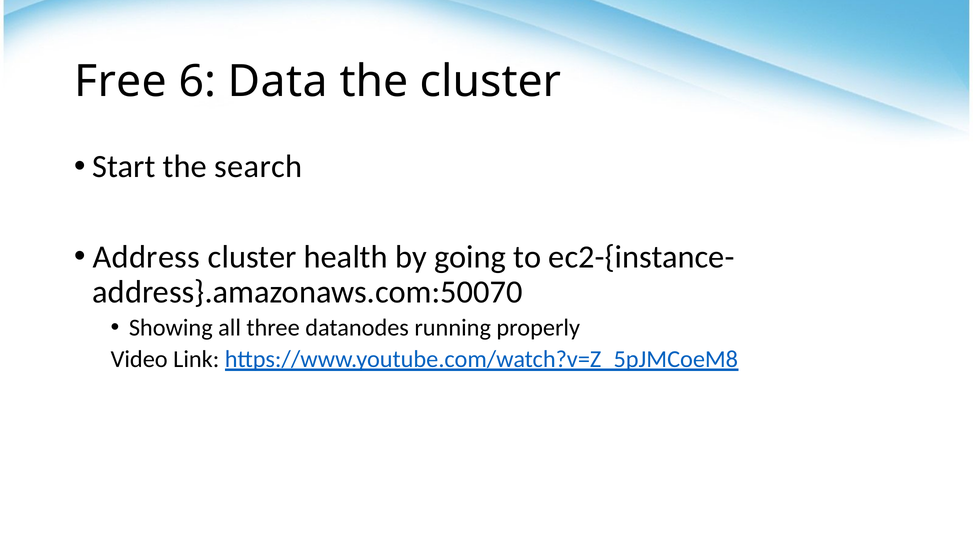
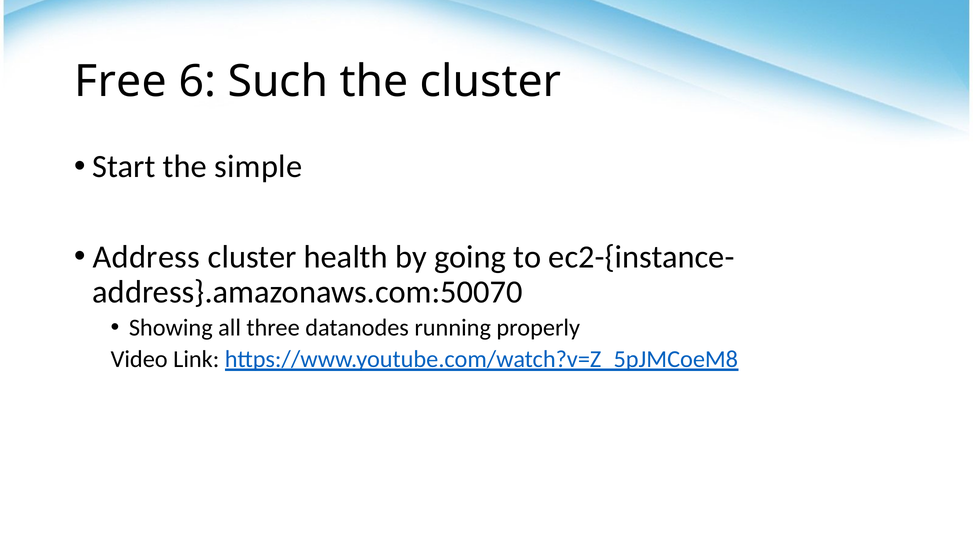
Data: Data -> Such (278, 82)
search: search -> simple (258, 167)
